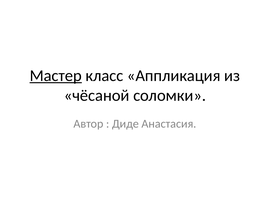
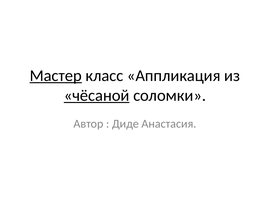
чёсаной underline: none -> present (97, 96)
